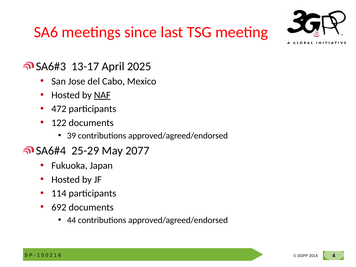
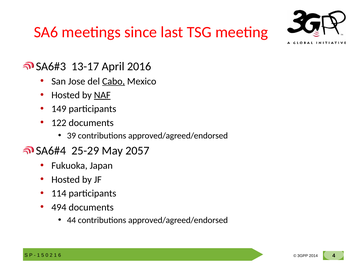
2025: 2025 -> 2016 (139, 66)
Cabo underline: none -> present (114, 81)
472: 472 -> 149 (59, 109)
2077: 2077 -> 2057 (137, 151)
692: 692 -> 494 (59, 207)
